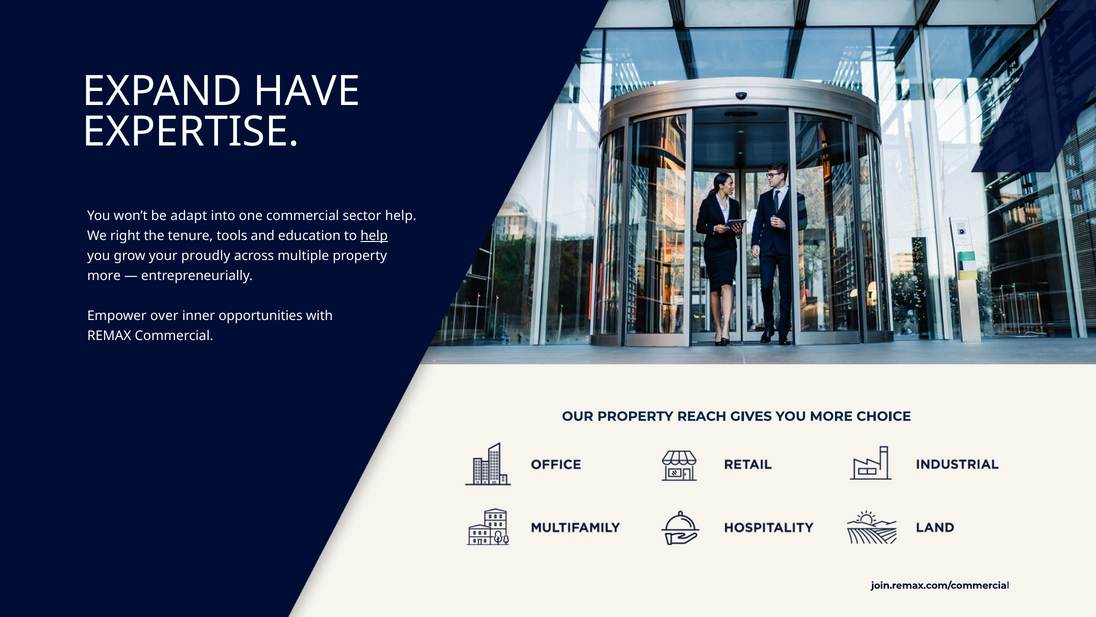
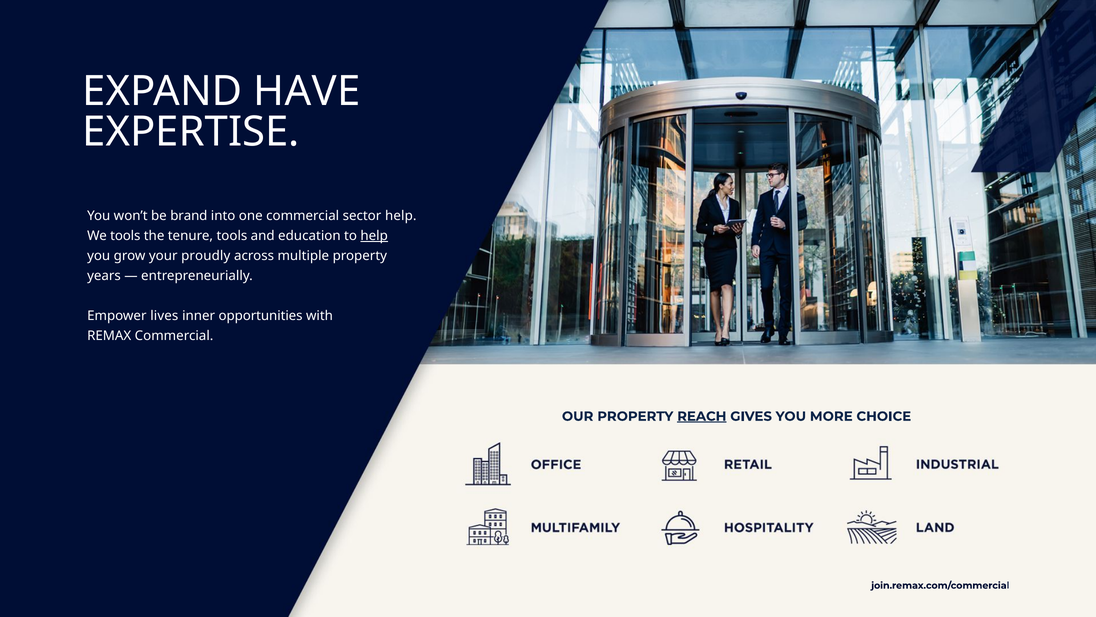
adapt: adapt -> brand (189, 216)
We right: right -> tools (125, 236)
more: more -> years (104, 275)
over: over -> lives (164, 315)
REACH underline: none -> present (702, 416)
